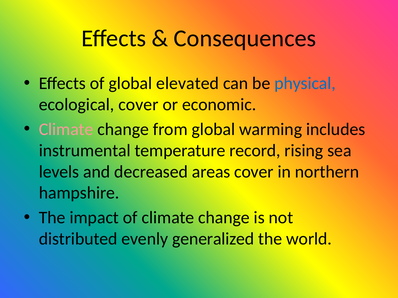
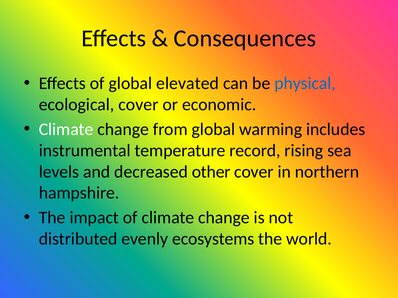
Climate colour: pink -> white (66, 129)
areas: areas -> other (211, 172)
generalized: generalized -> ecosystems (213, 239)
